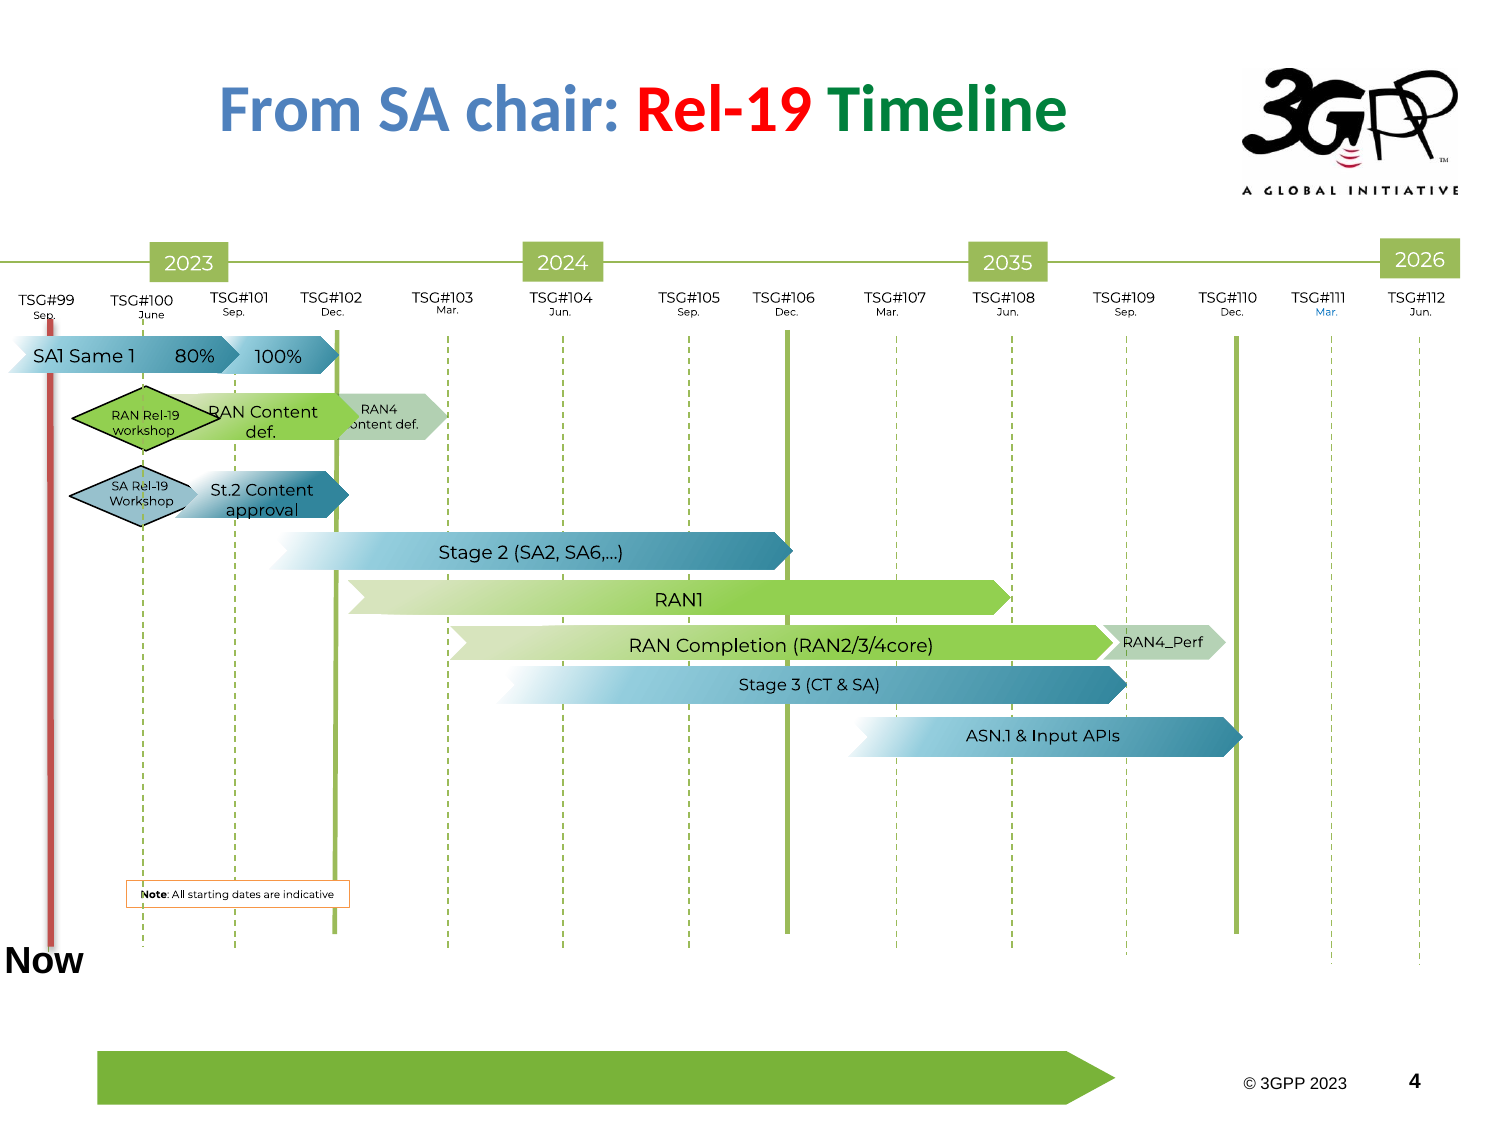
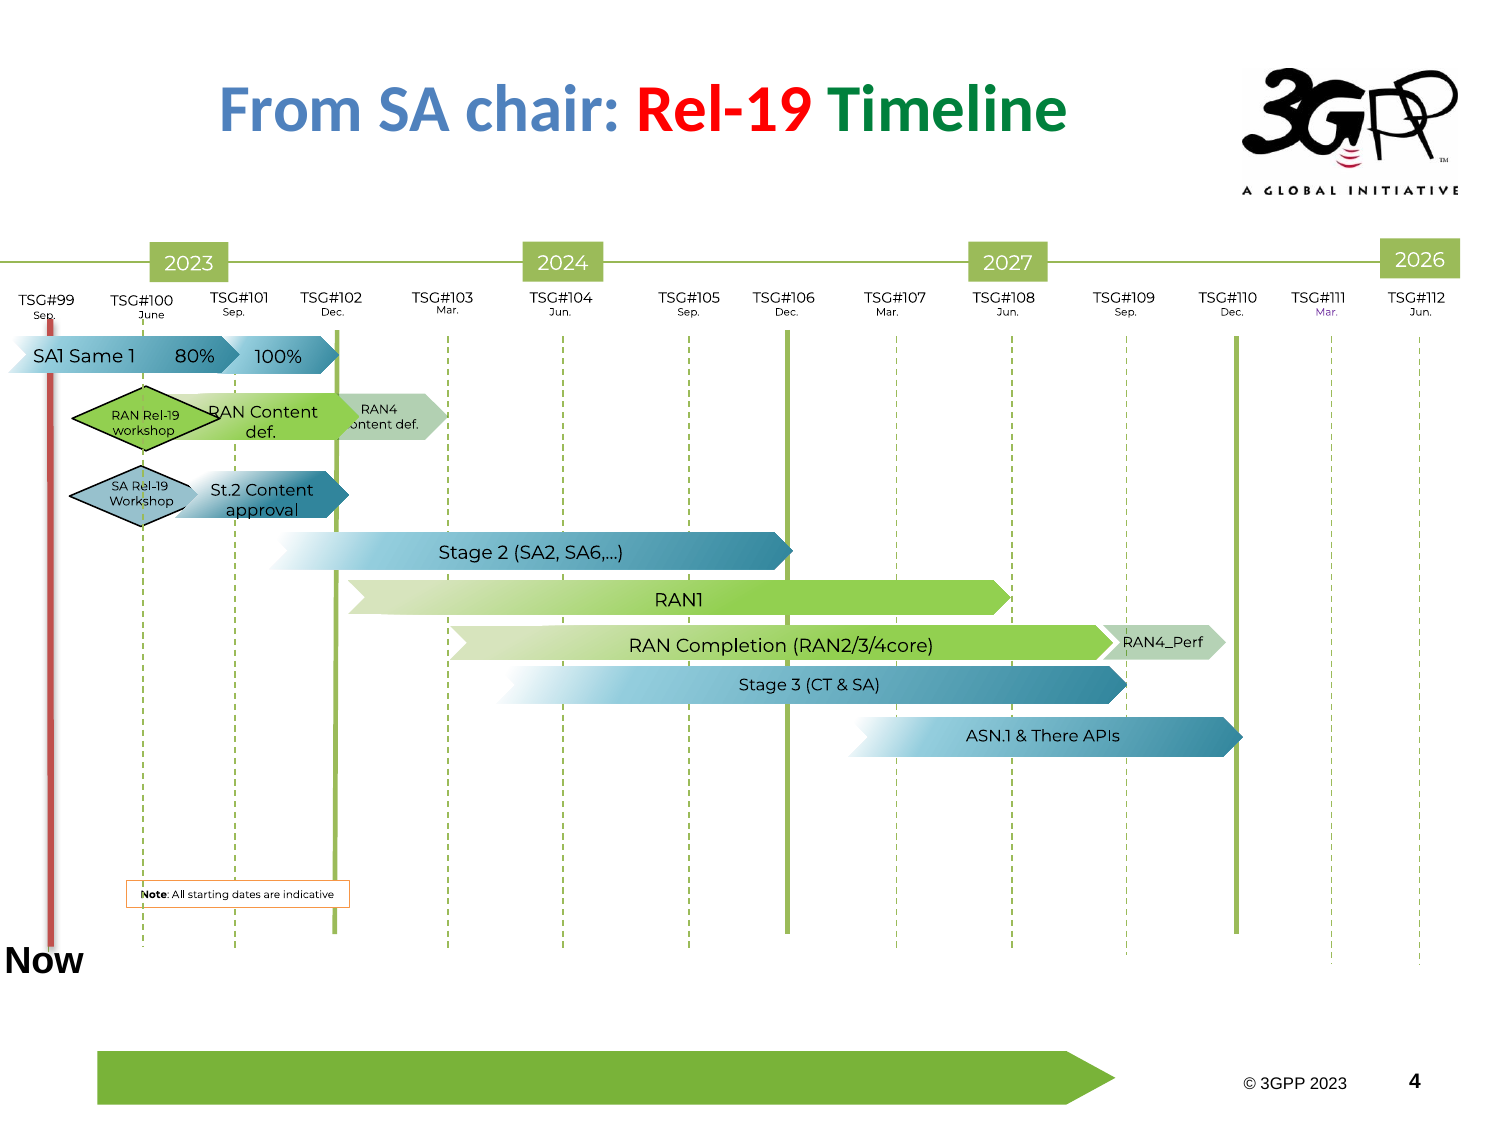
2035: 2035 -> 2027 (1008, 263)
Mar colour: blue -> purple (1327, 312)
Input: Input -> There (1055, 736)
